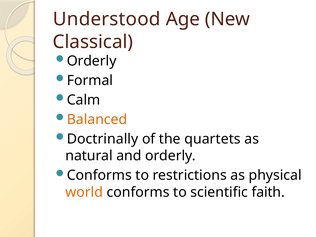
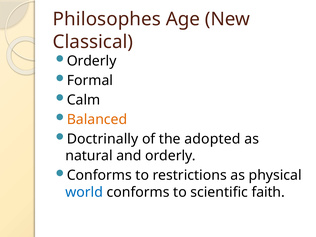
Understood: Understood -> Philosophes (107, 19)
quartets: quartets -> adopted (212, 139)
world colour: orange -> blue (84, 192)
